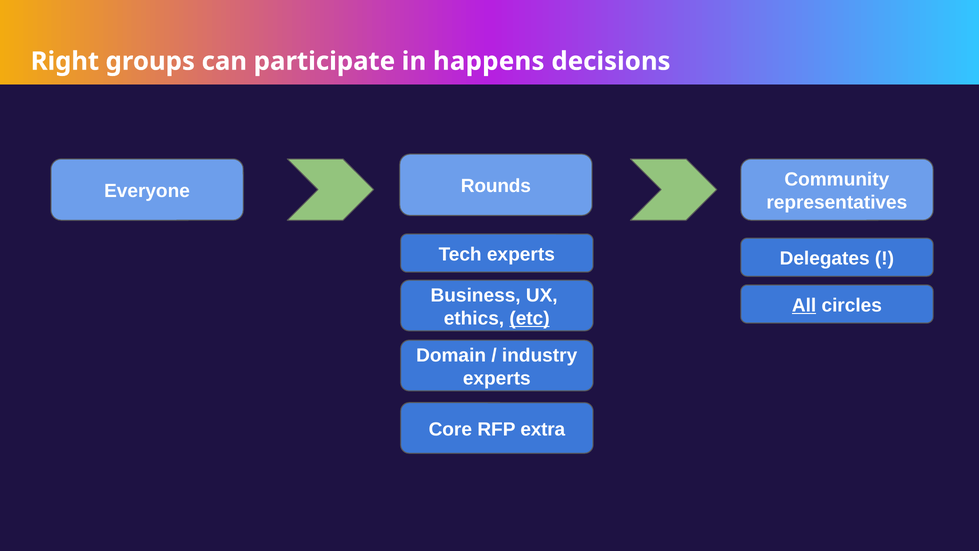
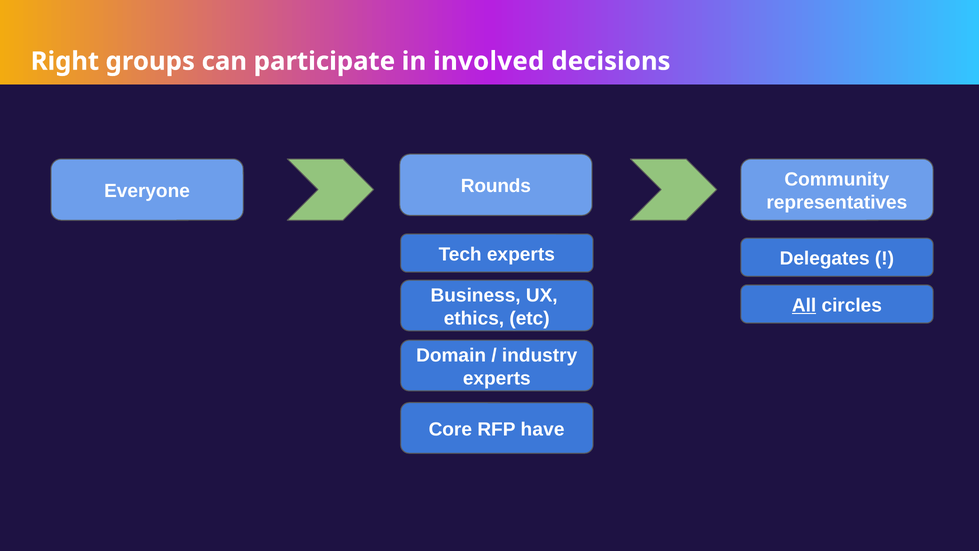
happens: happens -> involved (489, 61)
etc underline: present -> none (530, 318)
extra: extra -> have (543, 429)
